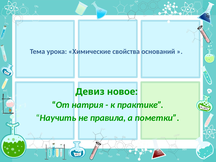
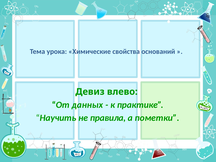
новое: новое -> влево (122, 92)
натрия: натрия -> данных (87, 105)
